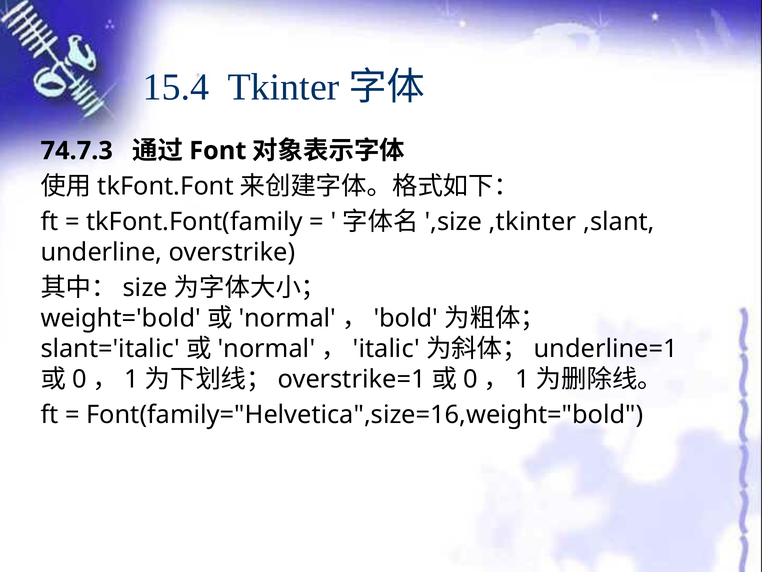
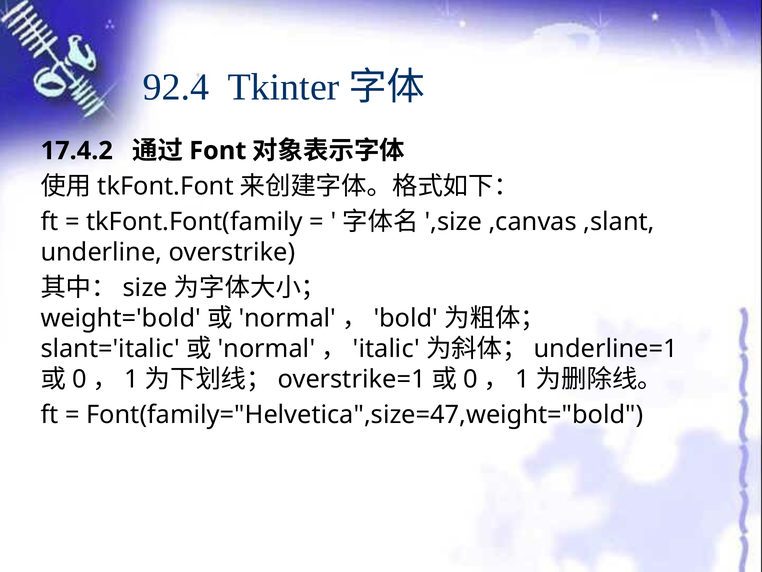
15.4: 15.4 -> 92.4 (176, 87)
74.7.3: 74.7.3 -> 17.4.2 (77, 151)
,tkinter: ,tkinter -> ,canvas (533, 222)
Font(family="Helvetica",size=16,weight="bold: Font(family="Helvetica",size=16,weight="bold -> Font(family="Helvetica",size=47,weight="bold (365, 415)
